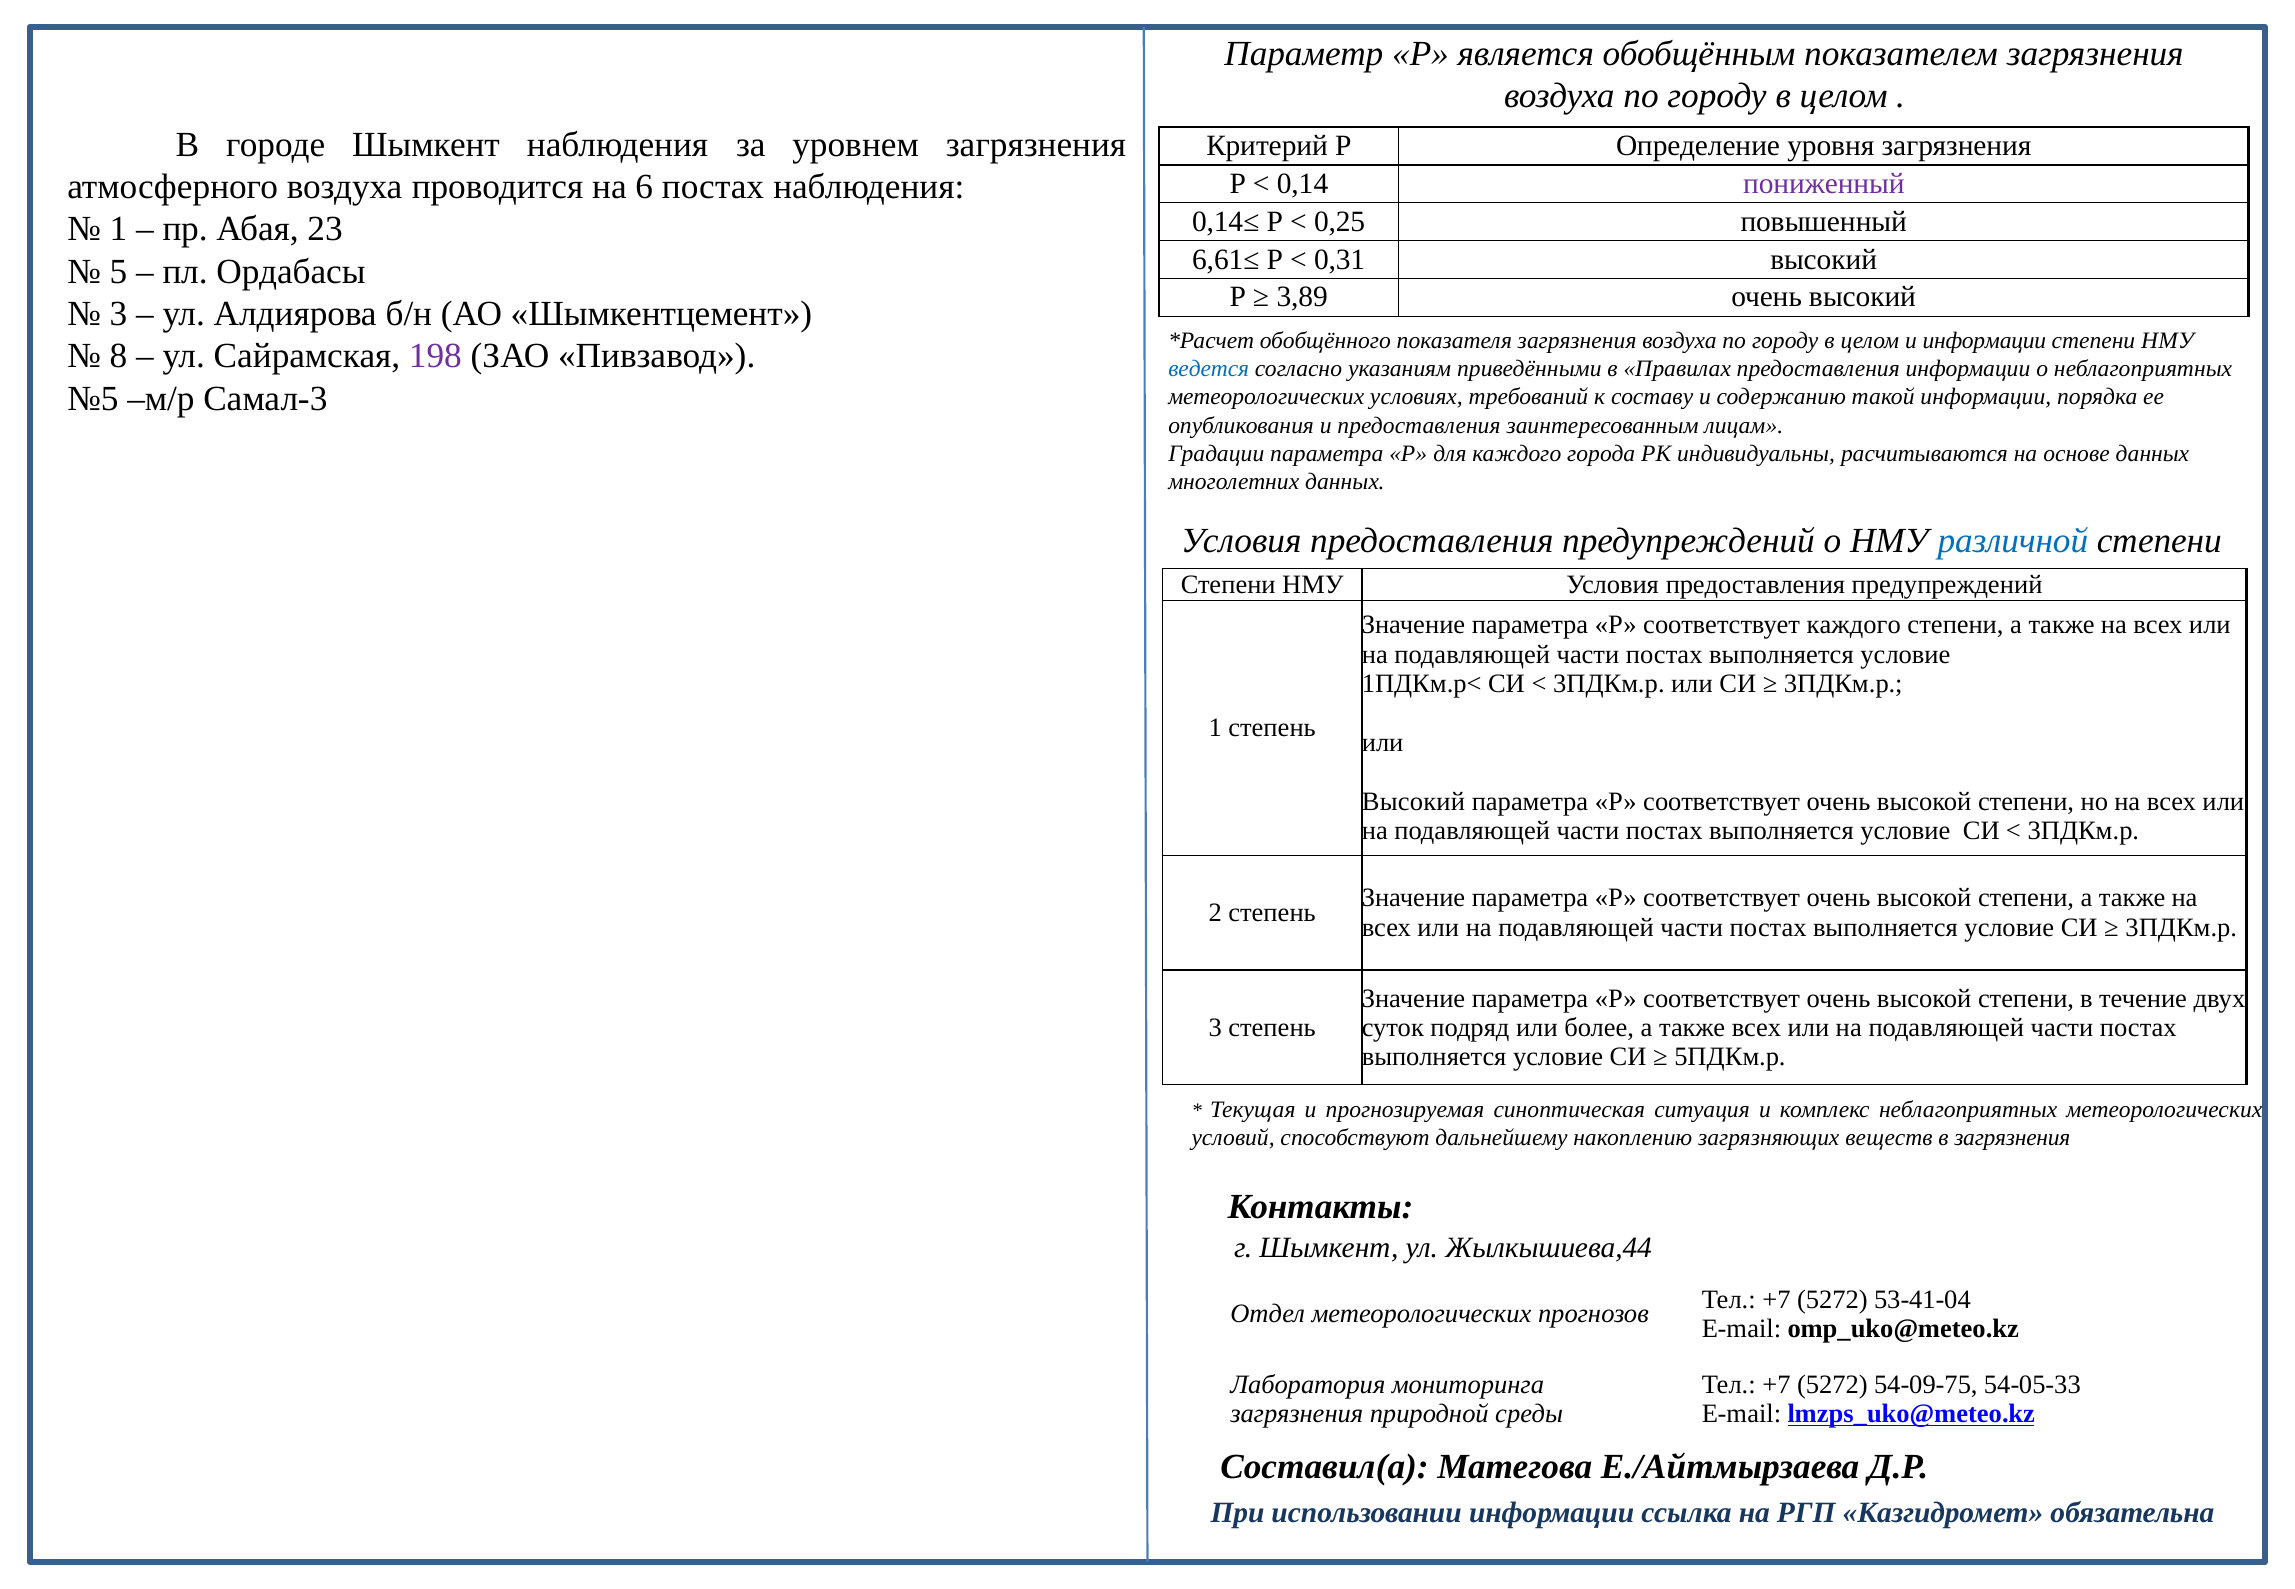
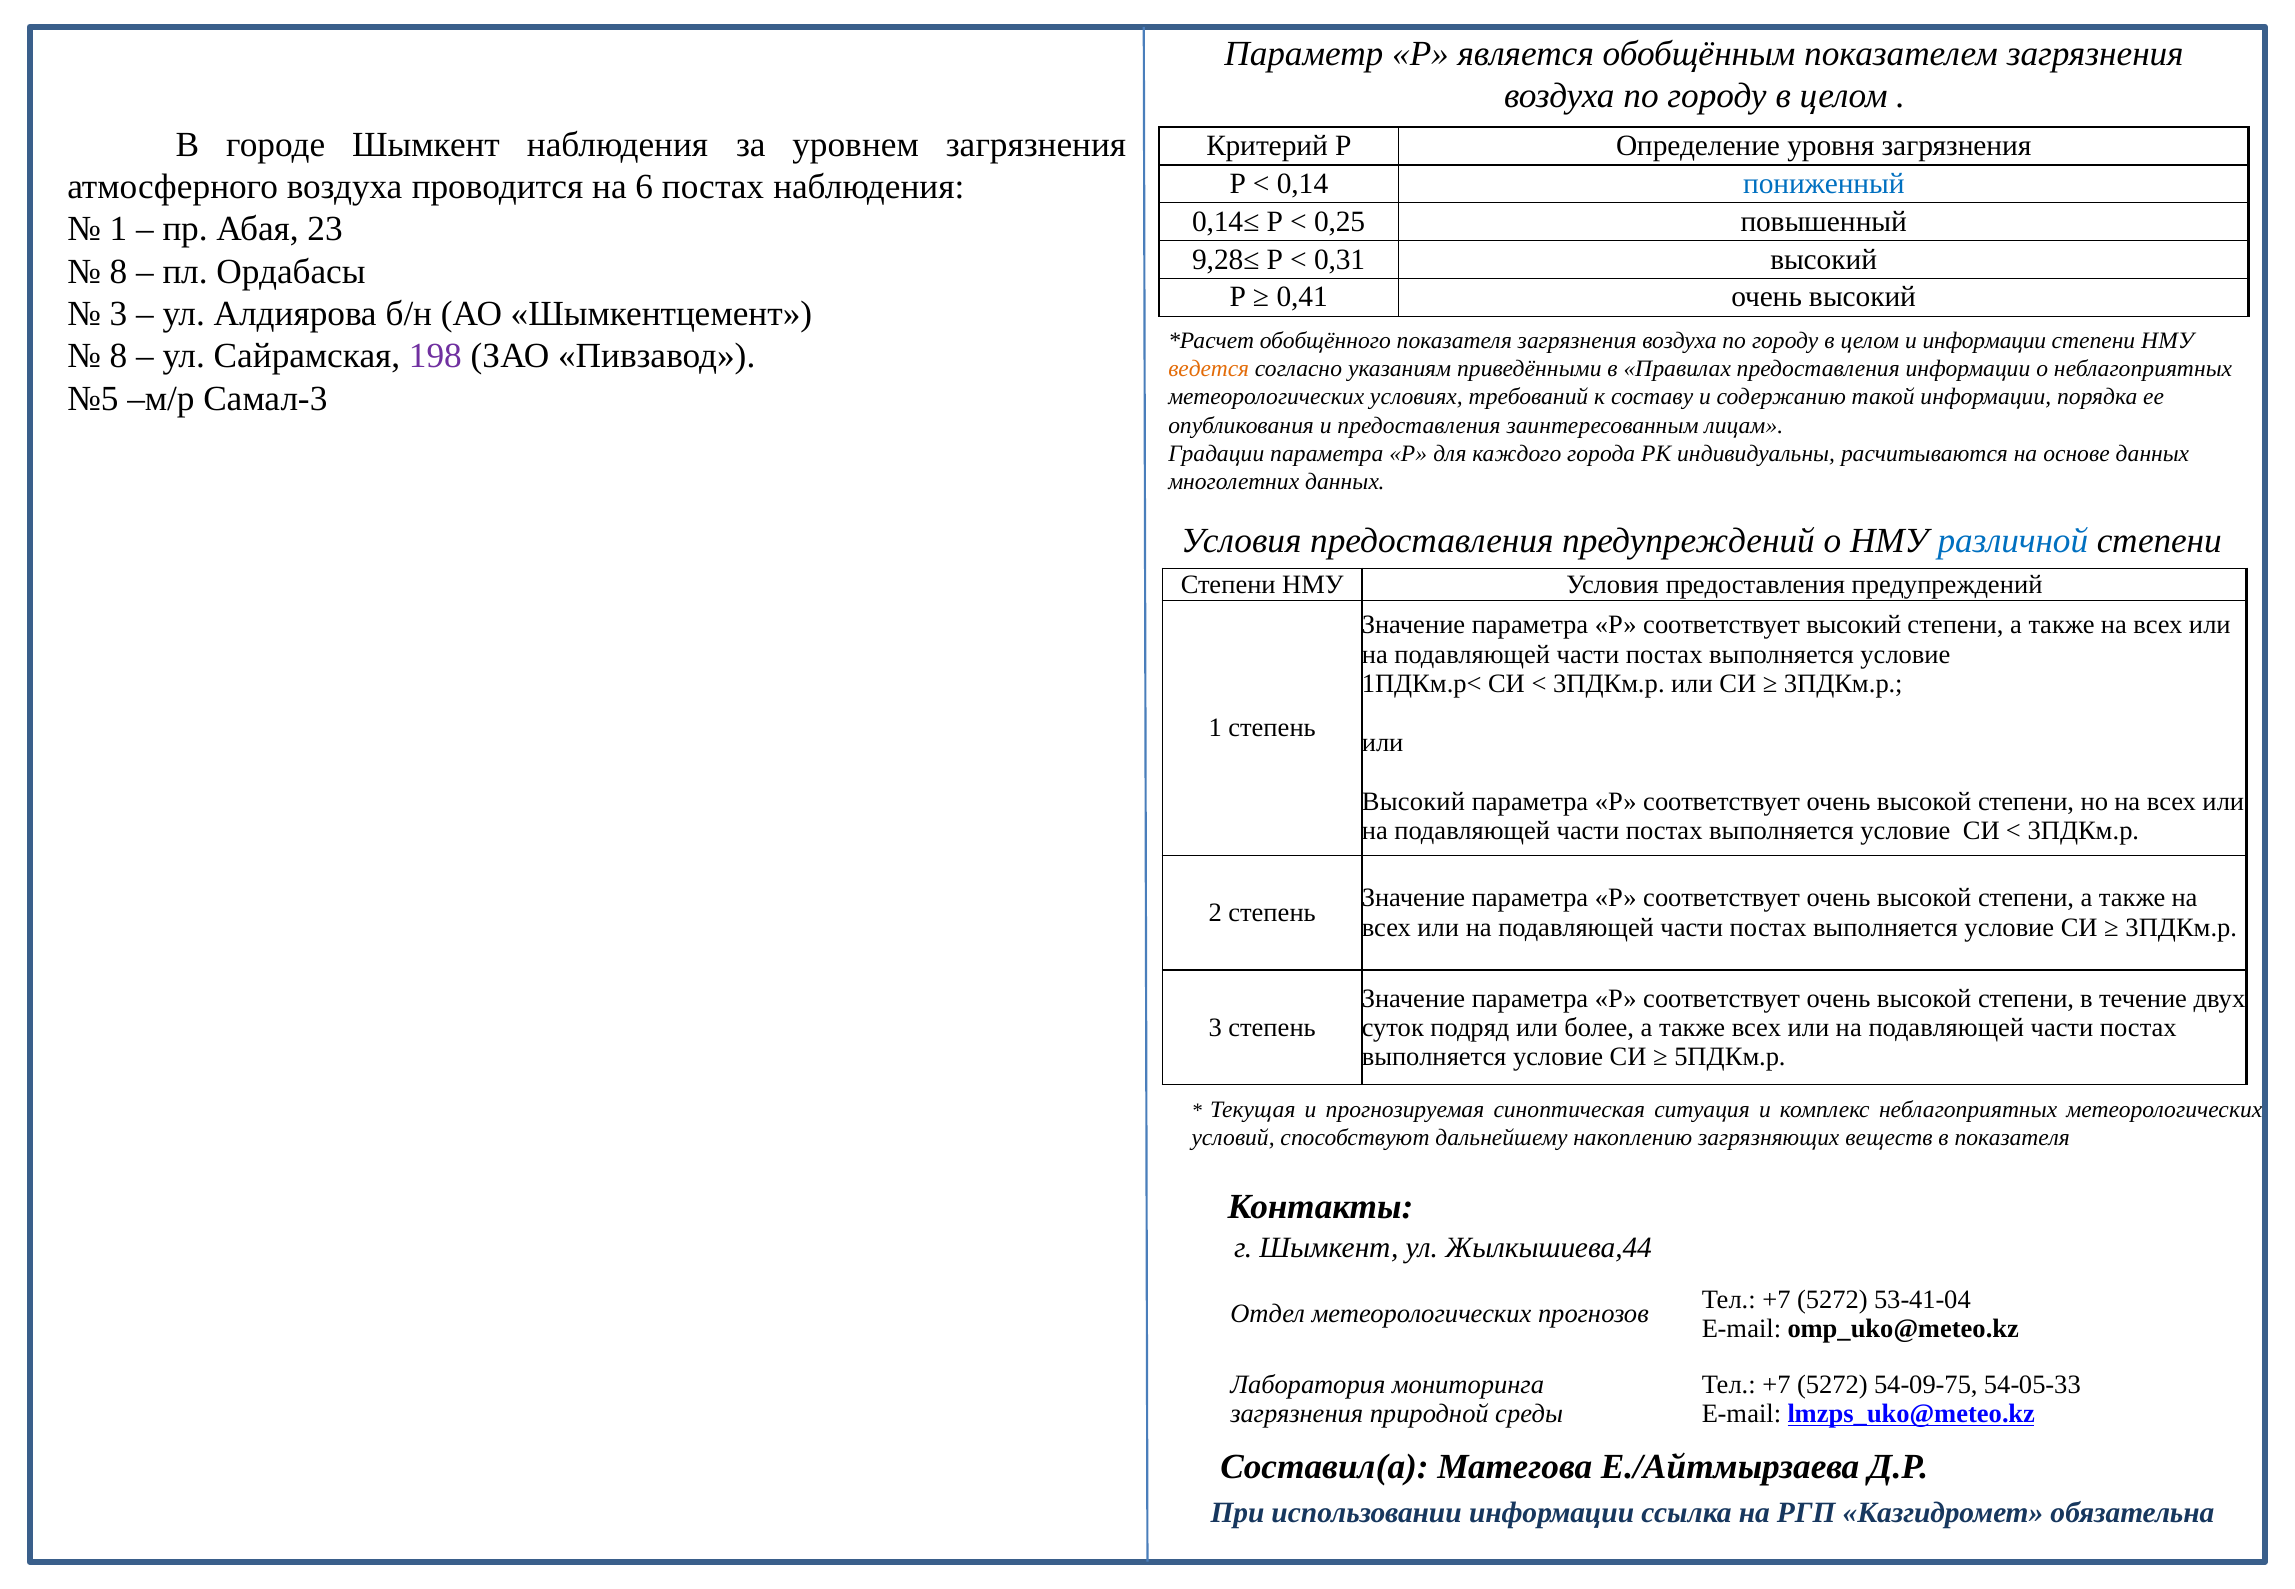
пониженный colour: purple -> blue (1824, 184)
6,61≤: 6,61≤ -> 9,28≤ (1226, 259)
5: 5 -> 8 (118, 272)
3,89: 3,89 -> 0,41 (1302, 297)
ведется colour: blue -> orange (1209, 369)
соответствует каждого: каждого -> высокий (1854, 625)
в загрязнения: загрязнения -> показателя (2012, 1138)
